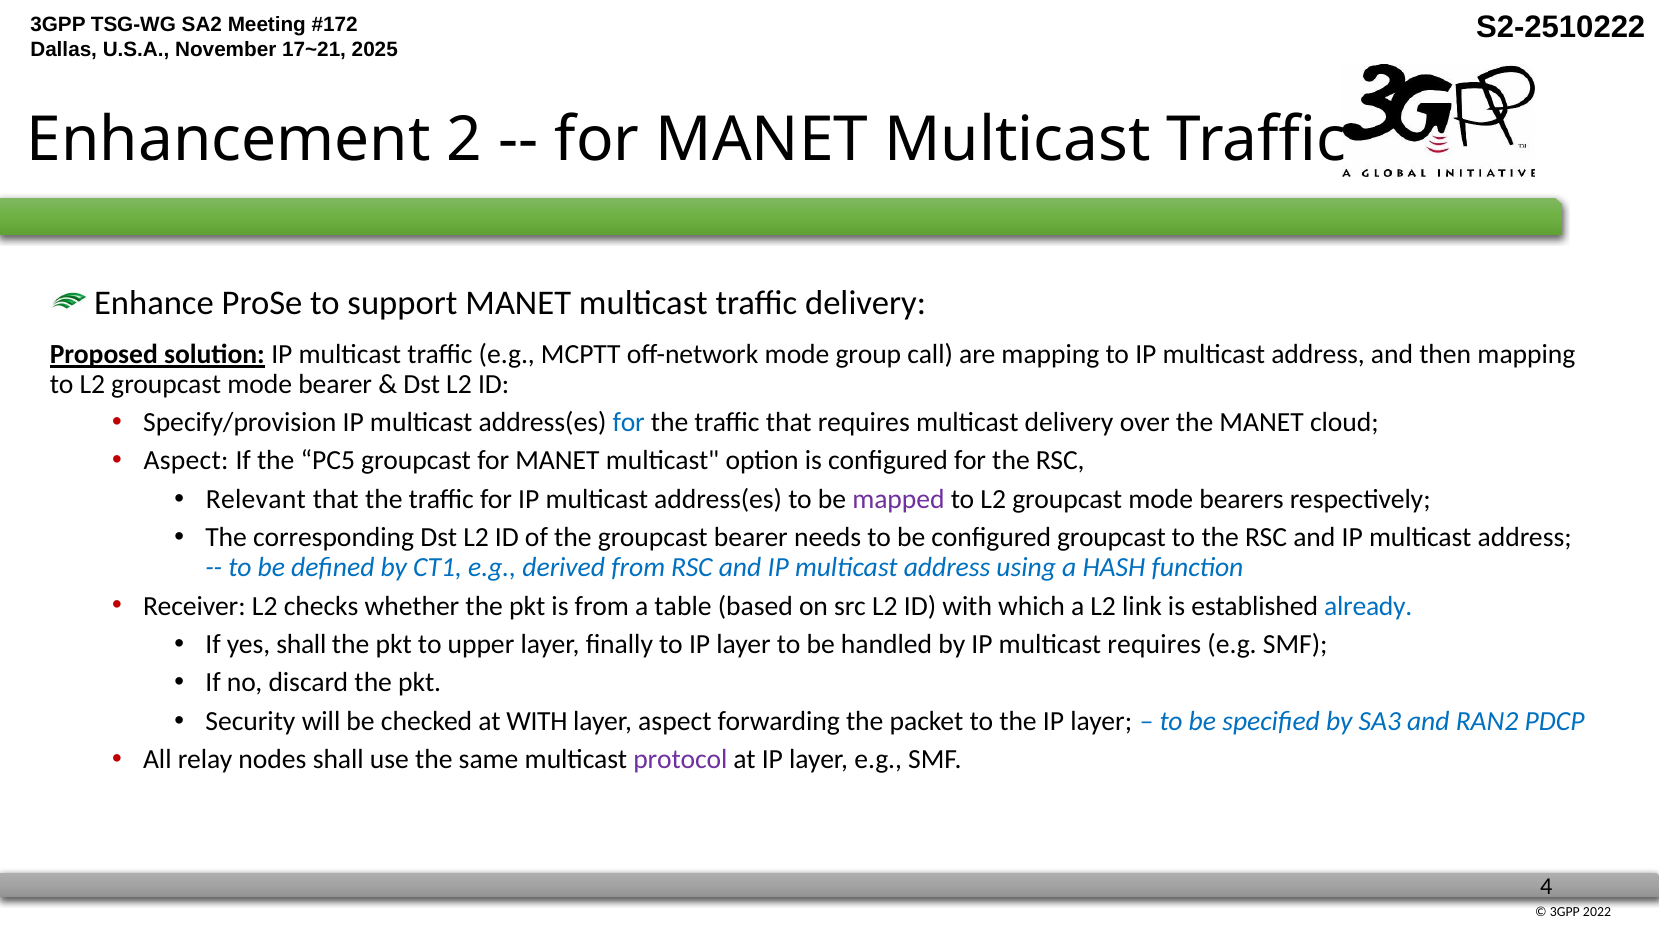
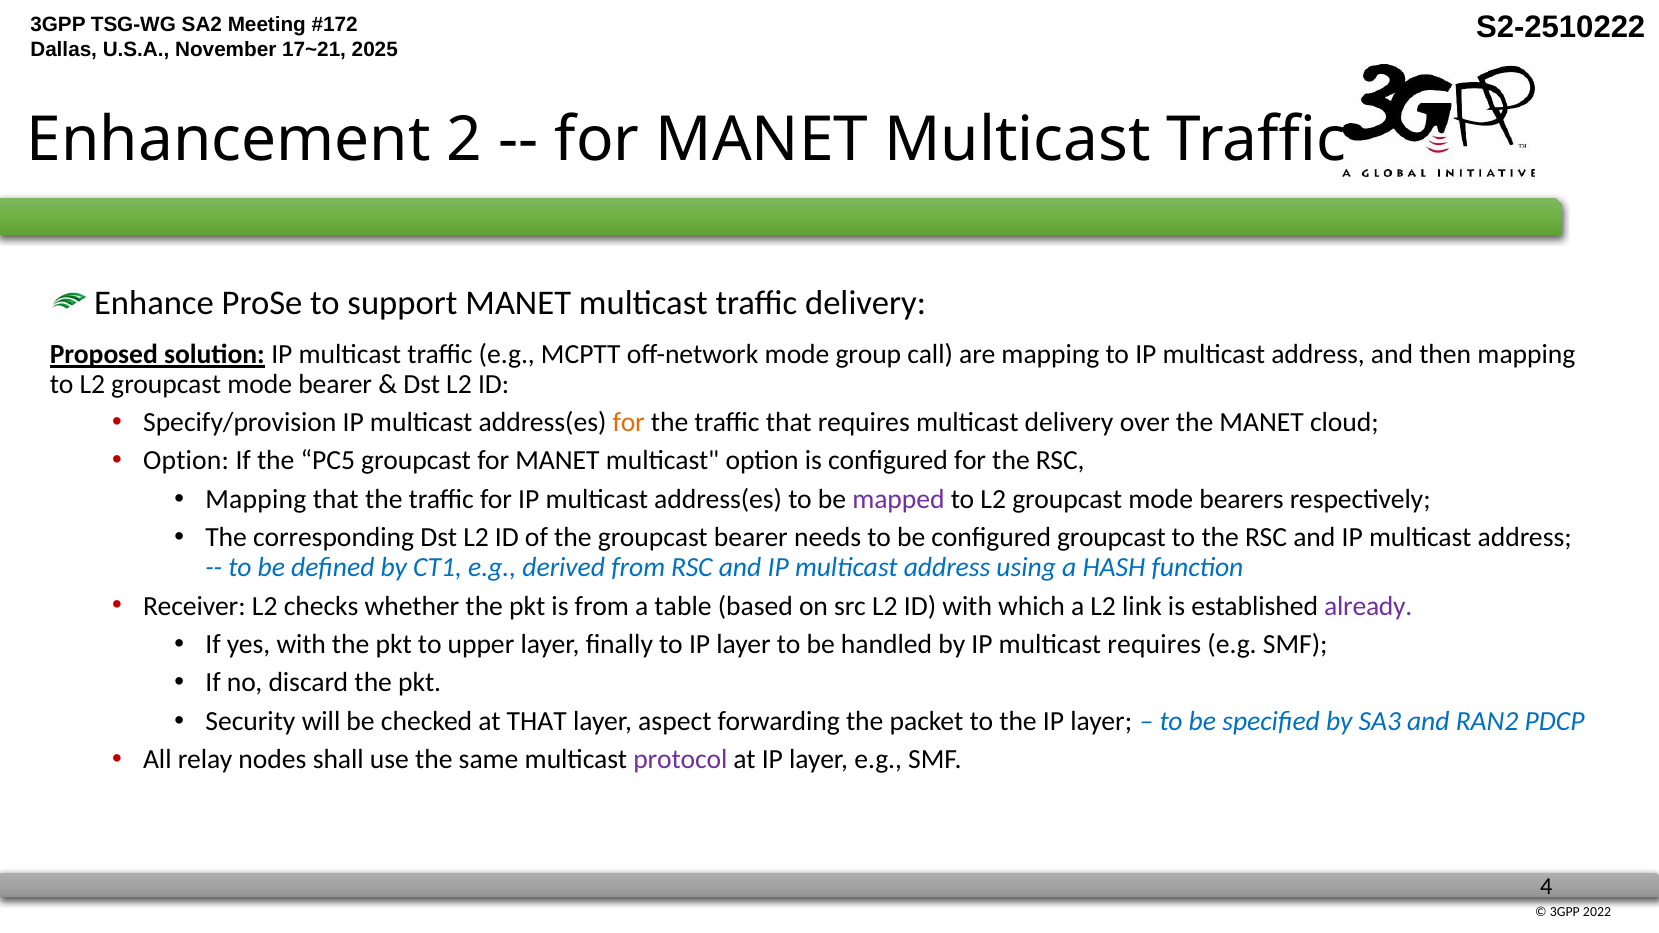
for colour: blue -> orange (629, 422)
Aspect: Aspect -> Option (186, 461)
Relevant: Relevant -> Mapping (256, 499)
already colour: blue -> purple (1368, 606)
yes shall: shall -> with (301, 645)
at WITH: WITH -> THAT (537, 721)
